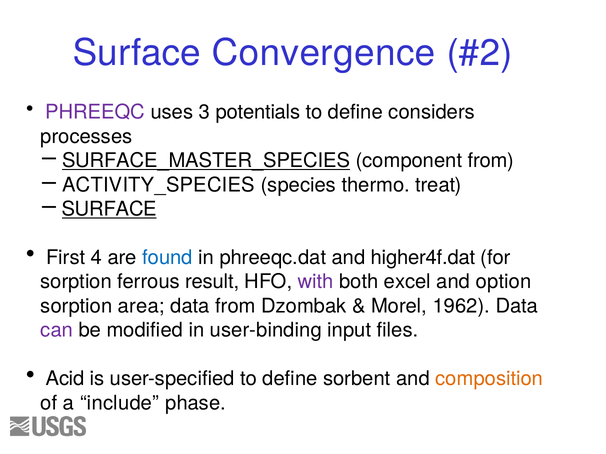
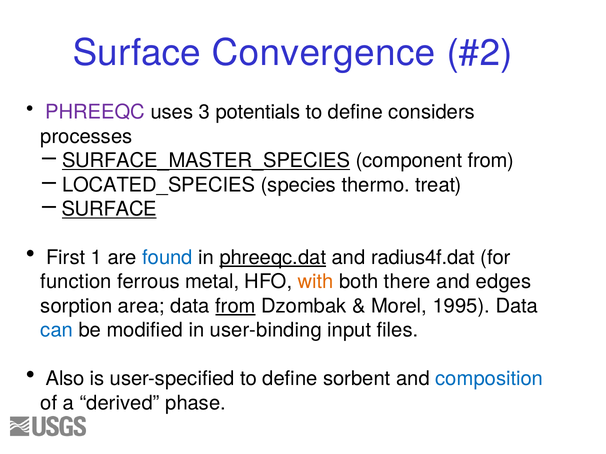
ACTIVITY_SPECIES: ACTIVITY_SPECIES -> LOCATED_SPECIES (159, 185)
4: 4 -> 1 (96, 258)
phreeqc.dat underline: none -> present (273, 258)
higher4f.dat: higher4f.dat -> radius4f.dat (423, 258)
sorption: sorption -> function (76, 282)
result: result -> metal (212, 282)
with colour: purple -> orange (316, 282)
excel: excel -> there (407, 282)
option: option -> edges (504, 282)
from underline: none -> present (235, 306)
1962: 1962 -> 1995 (461, 306)
can colour: purple -> blue (57, 331)
Acid: Acid -> Also (65, 379)
composition colour: orange -> blue (489, 379)
include: include -> derived (120, 403)
